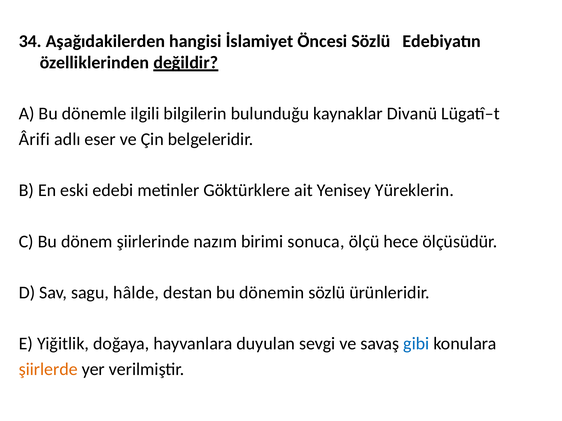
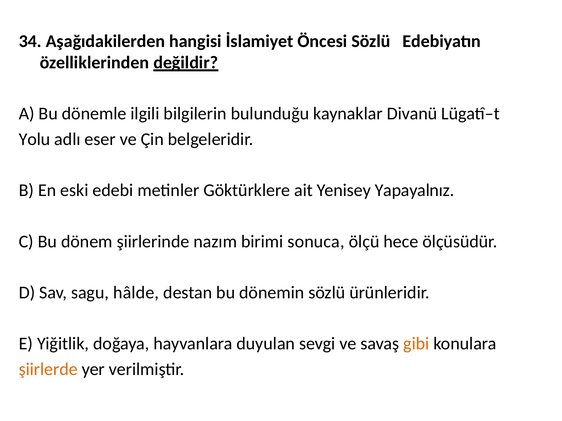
Ârifi: Ârifi -> Yolu (35, 139)
Yüreklerin: Yüreklerin -> Yapayalnız (414, 191)
gibi colour: blue -> orange (416, 344)
